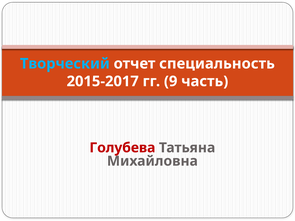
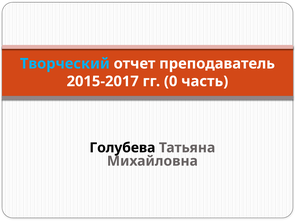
специальность: специальность -> преподаватель (217, 64)
9: 9 -> 0 (171, 81)
Голубева colour: red -> black (122, 148)
